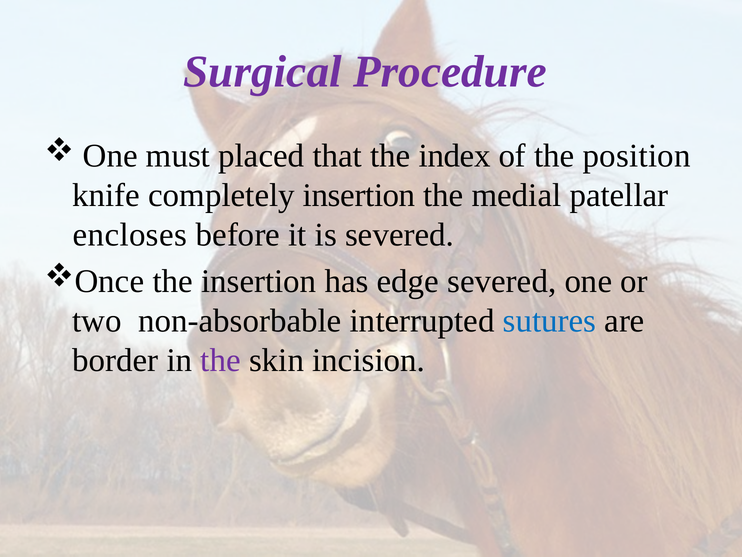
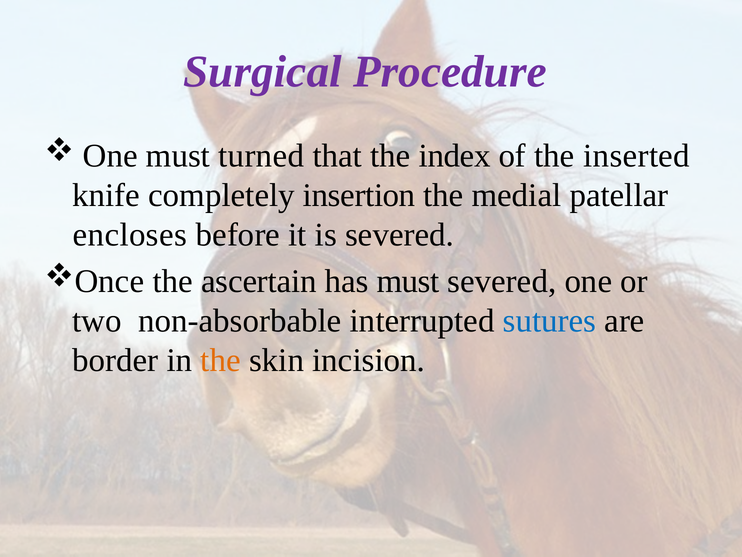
placed: placed -> turned (261, 156)
position: position -> inserted (637, 156)
the insertion: insertion -> ascertain (259, 281)
has edge: edge -> must (408, 281)
the colour: purple -> orange (221, 360)
